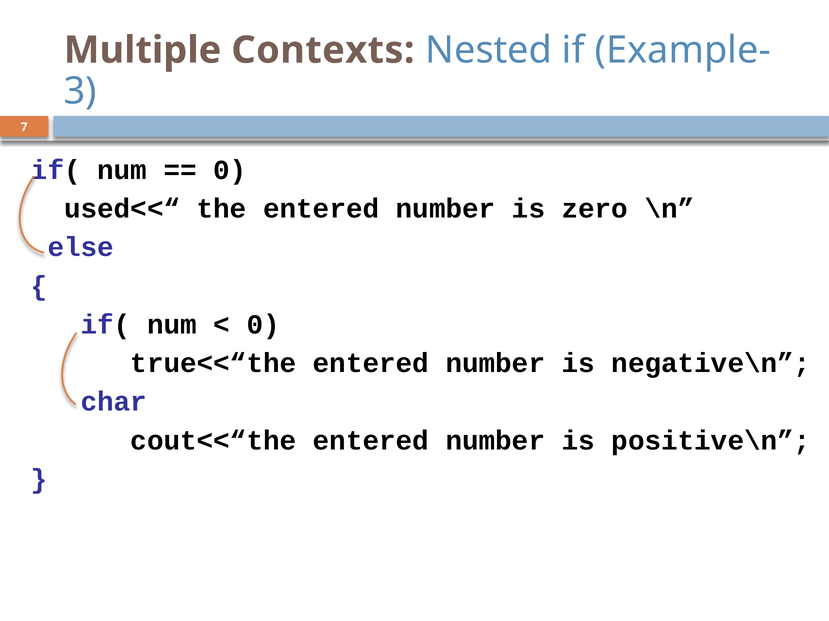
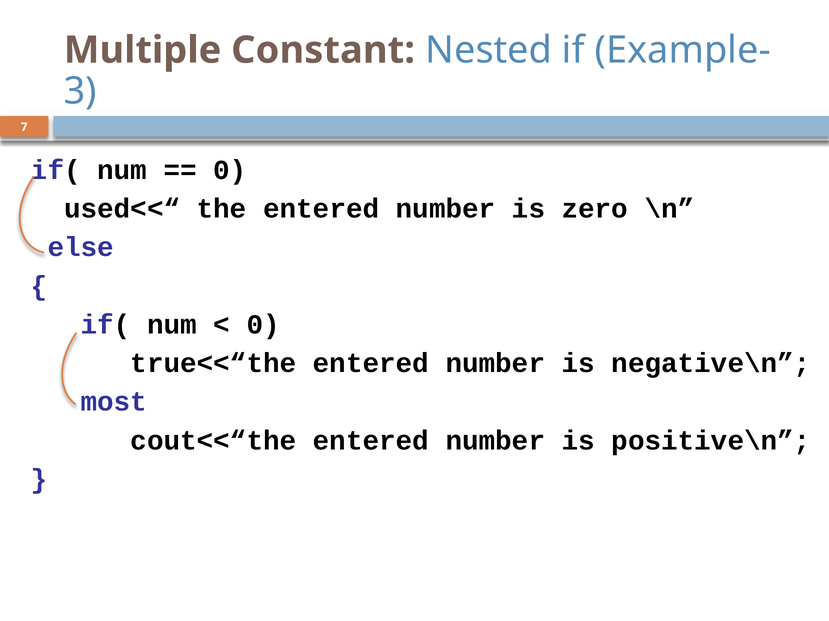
Contexts: Contexts -> Constant (323, 50)
char: char -> most (114, 402)
